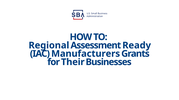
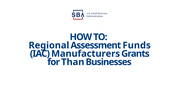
Ready: Ready -> Funds (137, 46)
Their: Their -> Than (73, 62)
